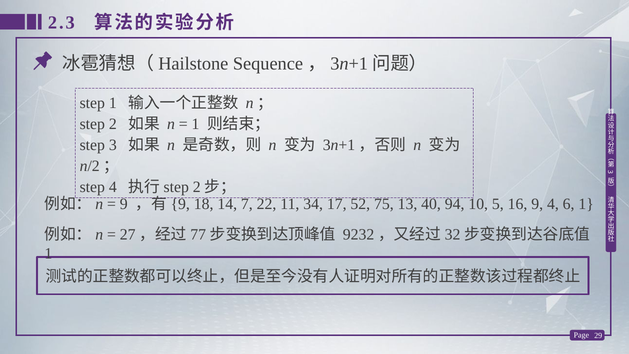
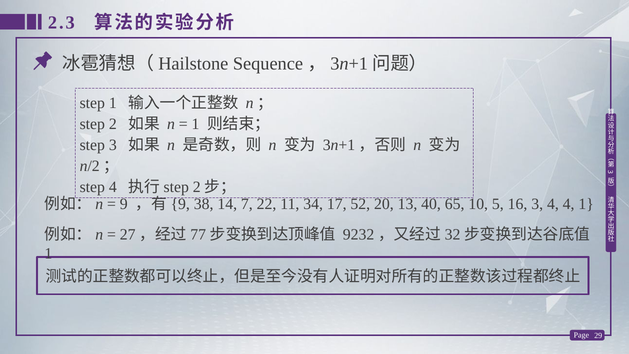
18: 18 -> 38 (204, 204)
75: 75 -> 20 (384, 204)
94: 94 -> 65 (455, 204)
16 9: 9 -> 3 (537, 204)
4 6: 6 -> 4 (569, 204)
